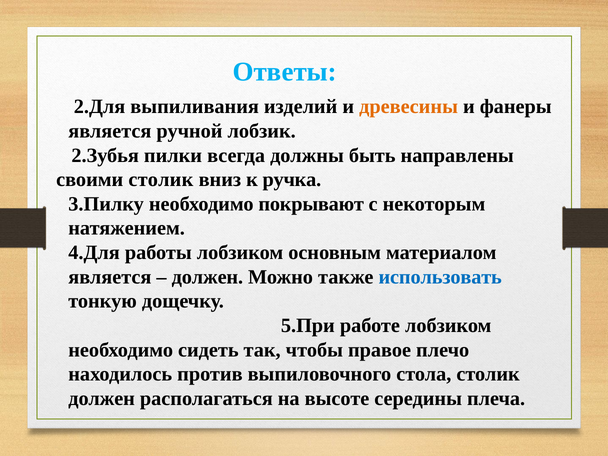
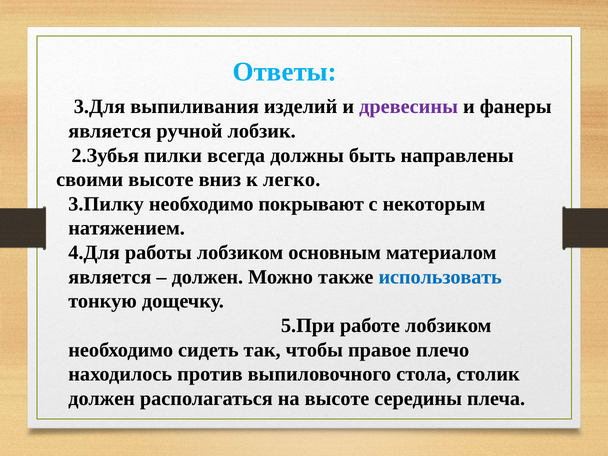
2.Для: 2.Для -> 3.Для (100, 107)
древесины colour: orange -> purple (409, 107)
своими столик: столик -> высоте (161, 180)
ручка: ручка -> легко (292, 180)
